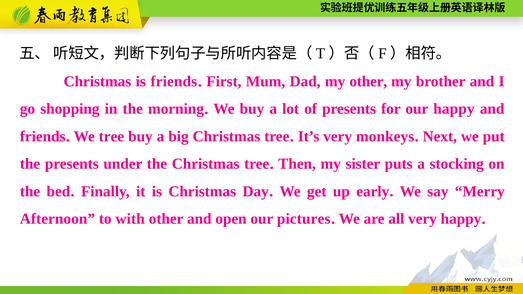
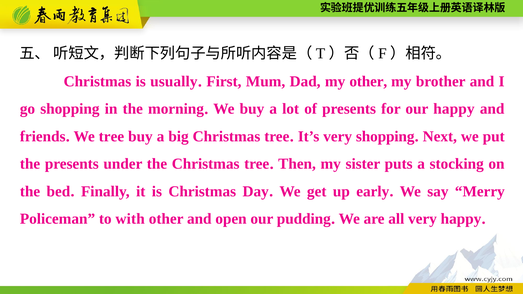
is friends: friends -> usually (174, 82)
very monkeys: monkeys -> shopping (385, 137)
Afternoon: Afternoon -> Policeman (58, 219)
pictures: pictures -> pudding (304, 219)
